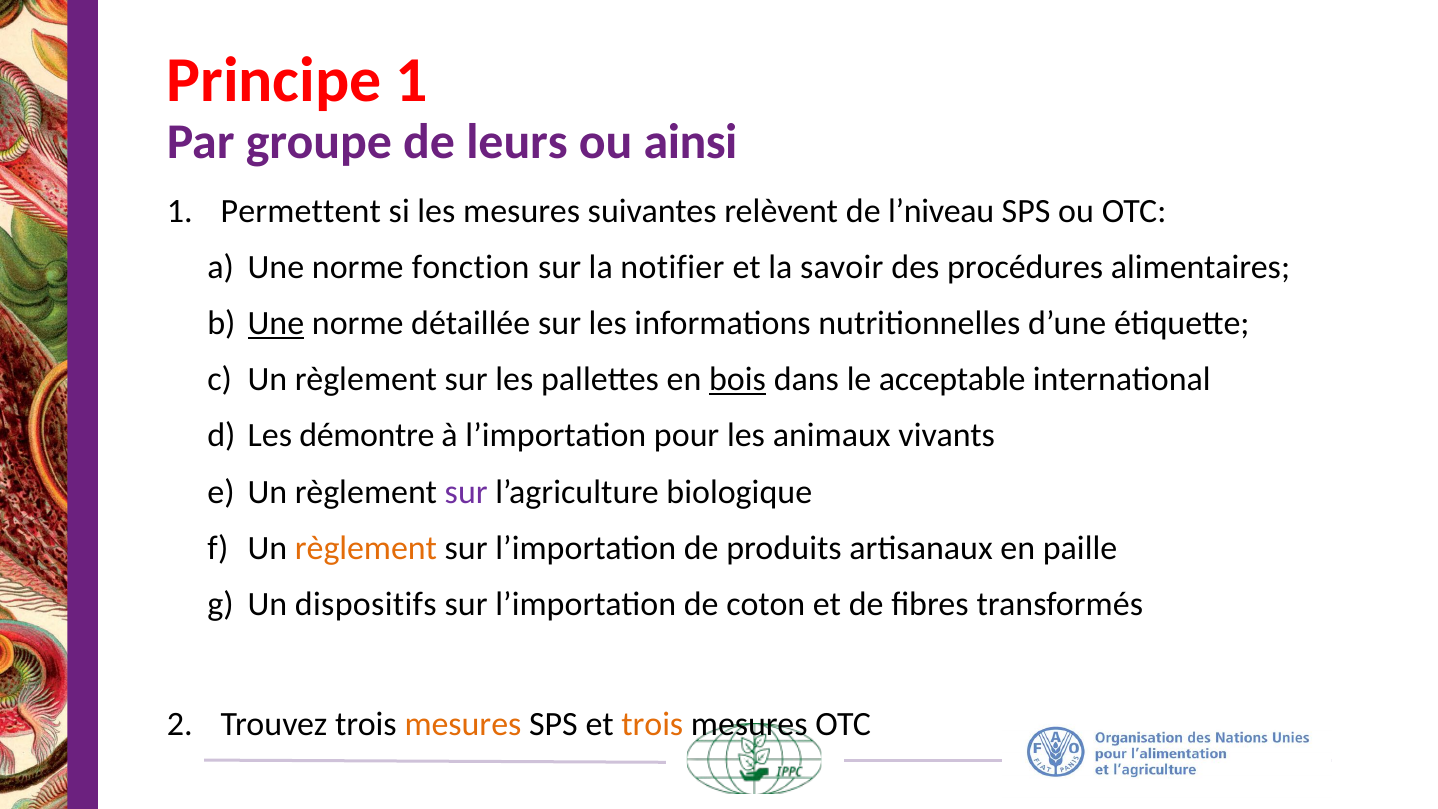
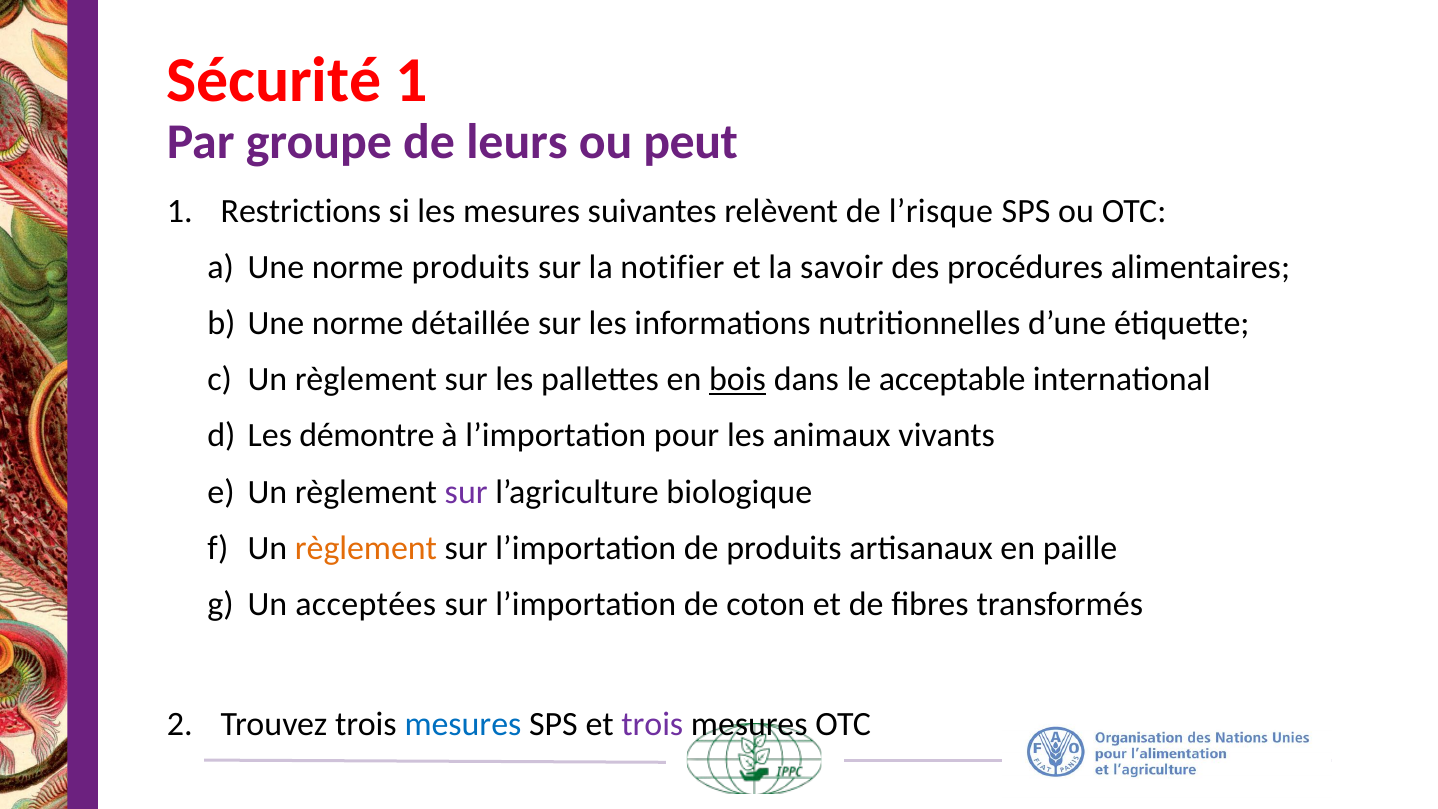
Principe: Principe -> Sécurité (274, 80)
ainsi: ainsi -> peut (691, 142)
Permettent: Permettent -> Restrictions (301, 211)
l’niveau: l’niveau -> l’risque (941, 211)
norme fonction: fonction -> produits (471, 267)
Une underline: present -> none (276, 323)
dispositifs: dispositifs -> acceptées (366, 604)
mesures colour: orange -> blue (463, 724)
trois colour: orange -> purple (652, 724)
